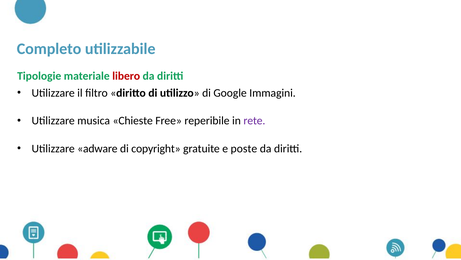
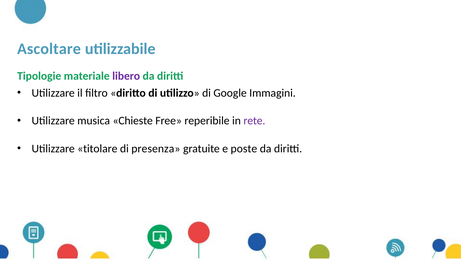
Completo: Completo -> Ascoltare (49, 49)
libero colour: red -> purple (126, 76)
adware: adware -> titolare (97, 148)
copyright: copyright -> presenza (156, 148)
